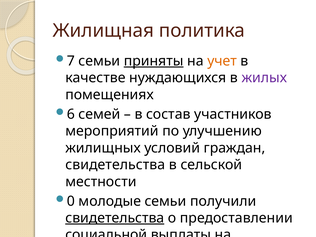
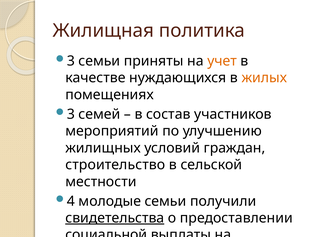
7: 7 -> 3 (71, 61)
приняты underline: present -> none (154, 61)
жилых colour: purple -> orange (264, 78)
6: 6 -> 3 (71, 114)
свидетельства: свидетельства -> строительство (115, 165)
0: 0 -> 4 (71, 201)
